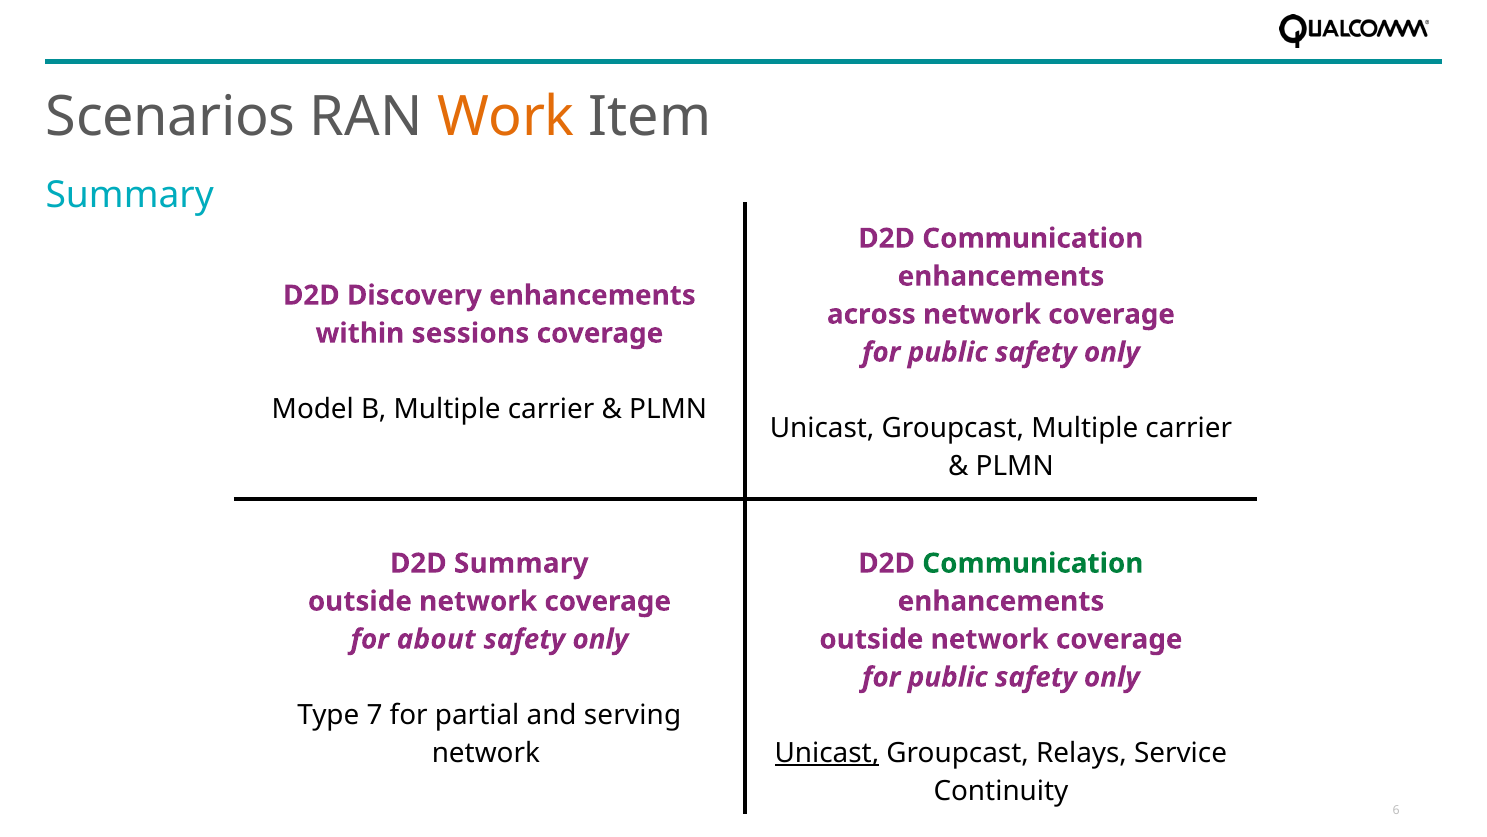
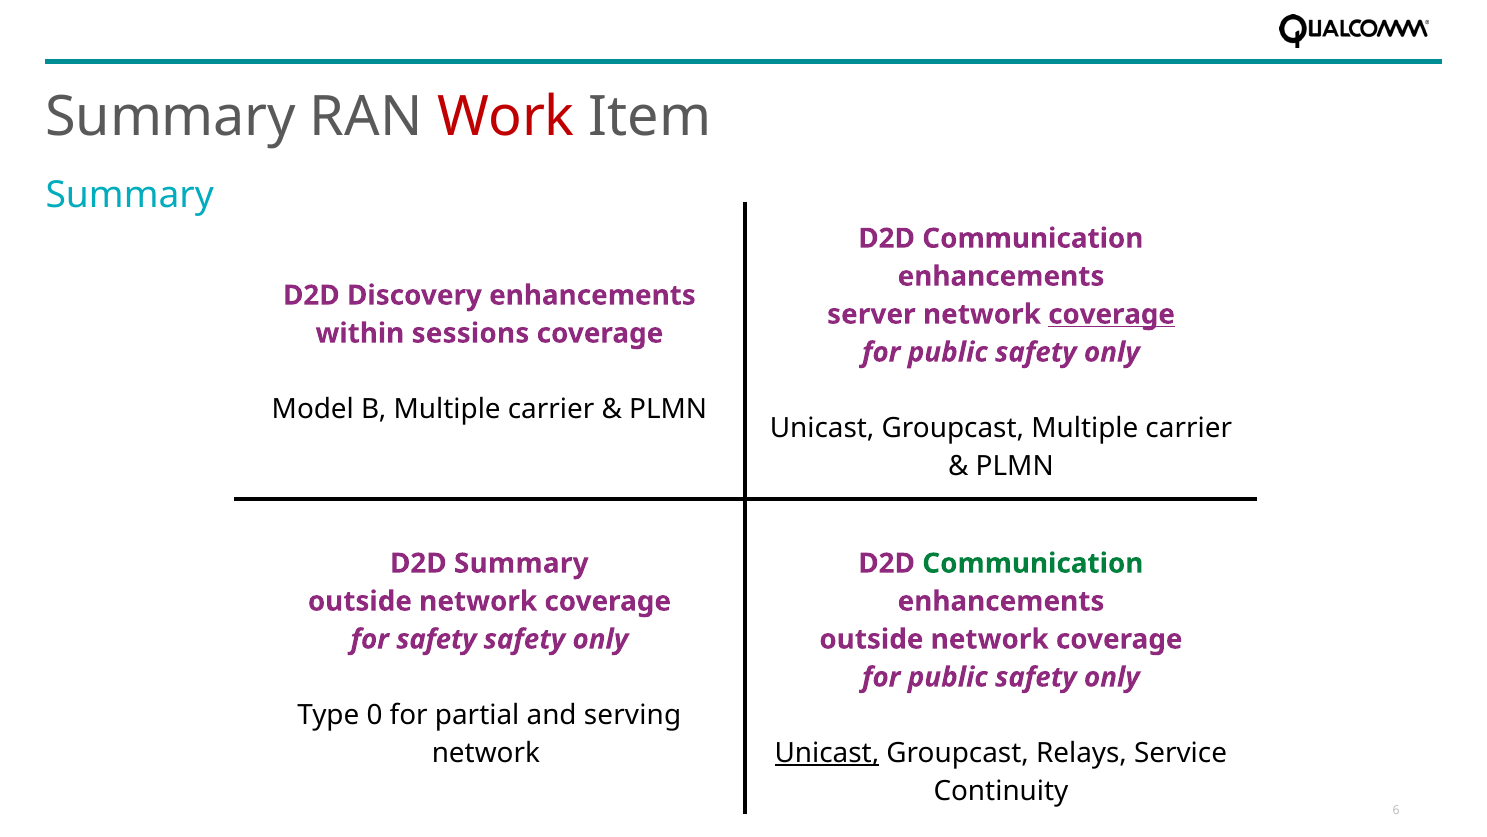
Scenarios: Scenarios -> Summary (171, 117)
Work colour: orange -> red (506, 117)
across: across -> server (871, 314)
coverage underline: none -> present (1112, 314)
for about: about -> safety (436, 639)
7: 7 -> 0 (375, 715)
